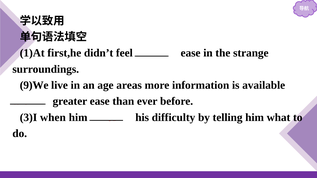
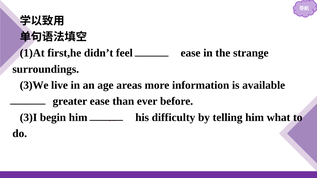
9)We: 9)We -> 3)We (34, 85)
when: when -> begin (53, 118)
